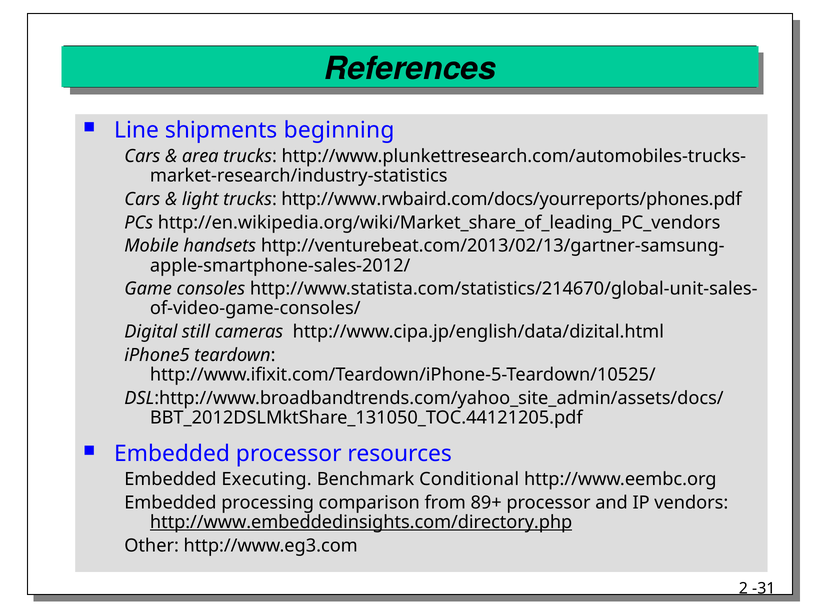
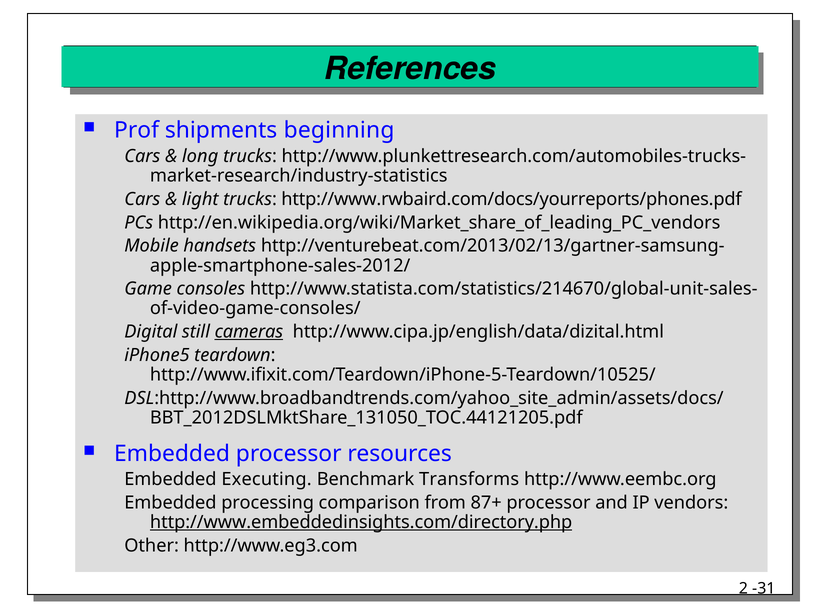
Line: Line -> Prof (137, 130)
area: area -> long (200, 156)
cameras underline: none -> present (249, 332)
Conditional: Conditional -> Transforms (469, 479)
89+: 89+ -> 87+ (486, 503)
